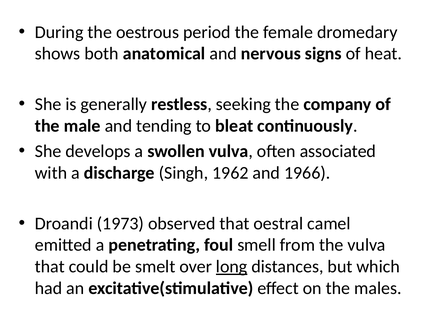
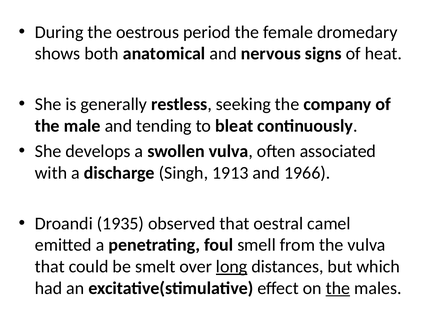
1962: 1962 -> 1913 (230, 173)
1973: 1973 -> 1935 (120, 224)
the underline: none -> present (338, 288)
